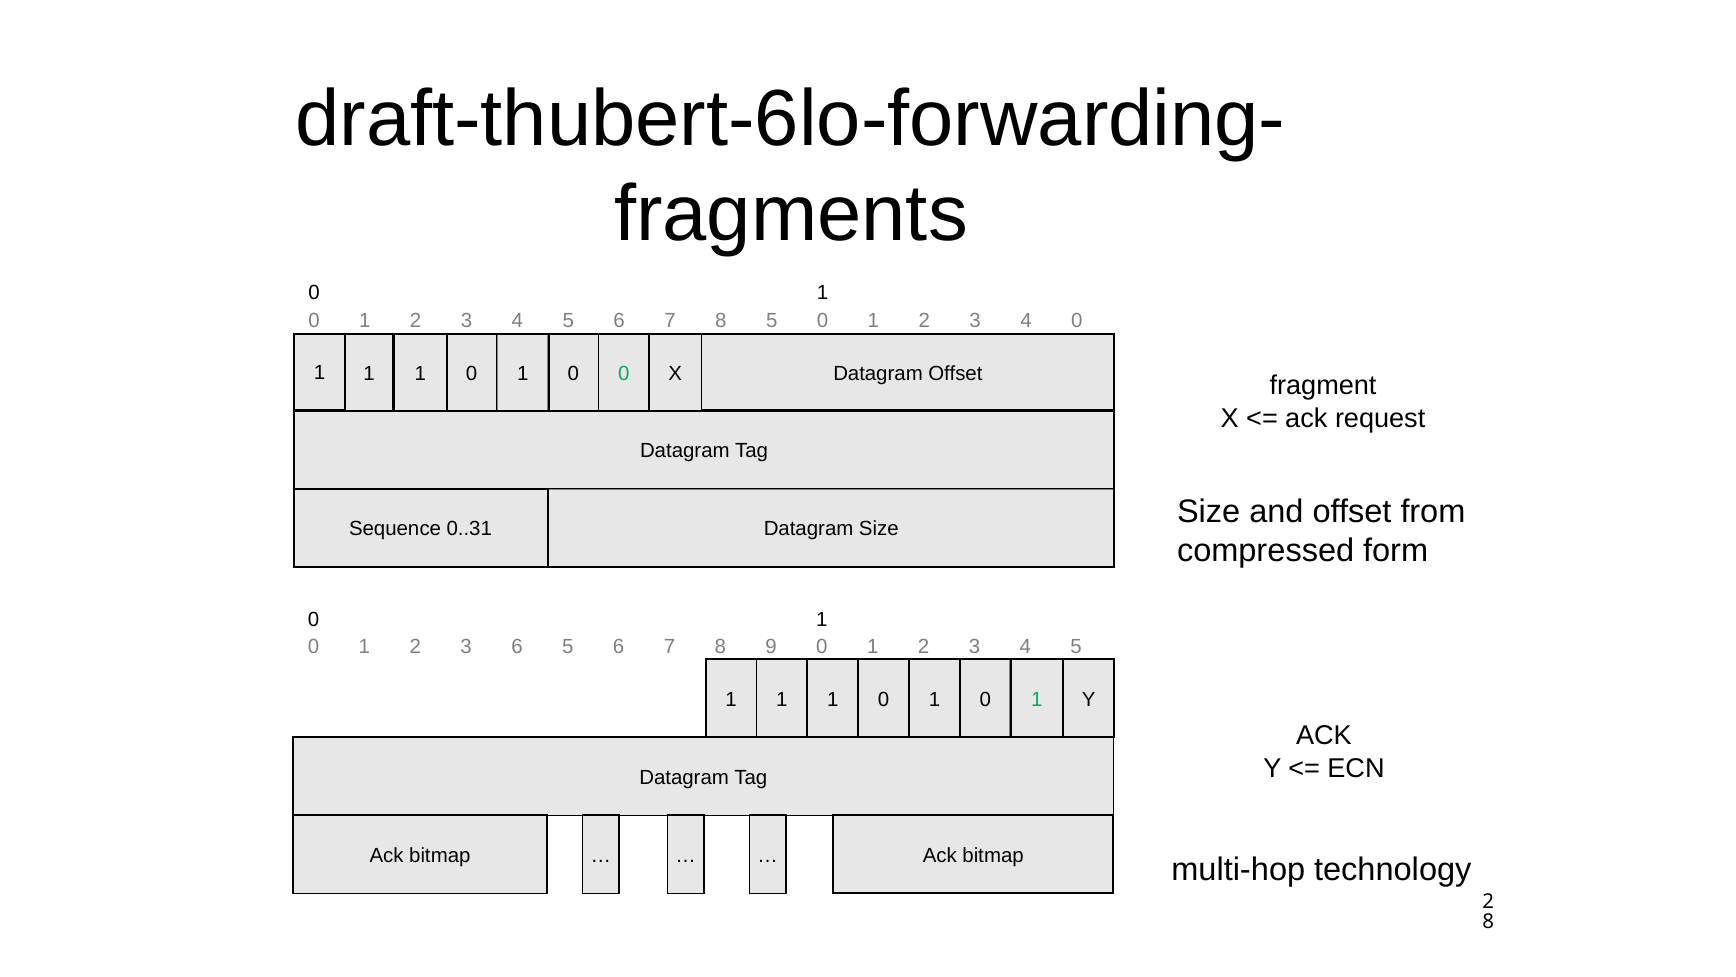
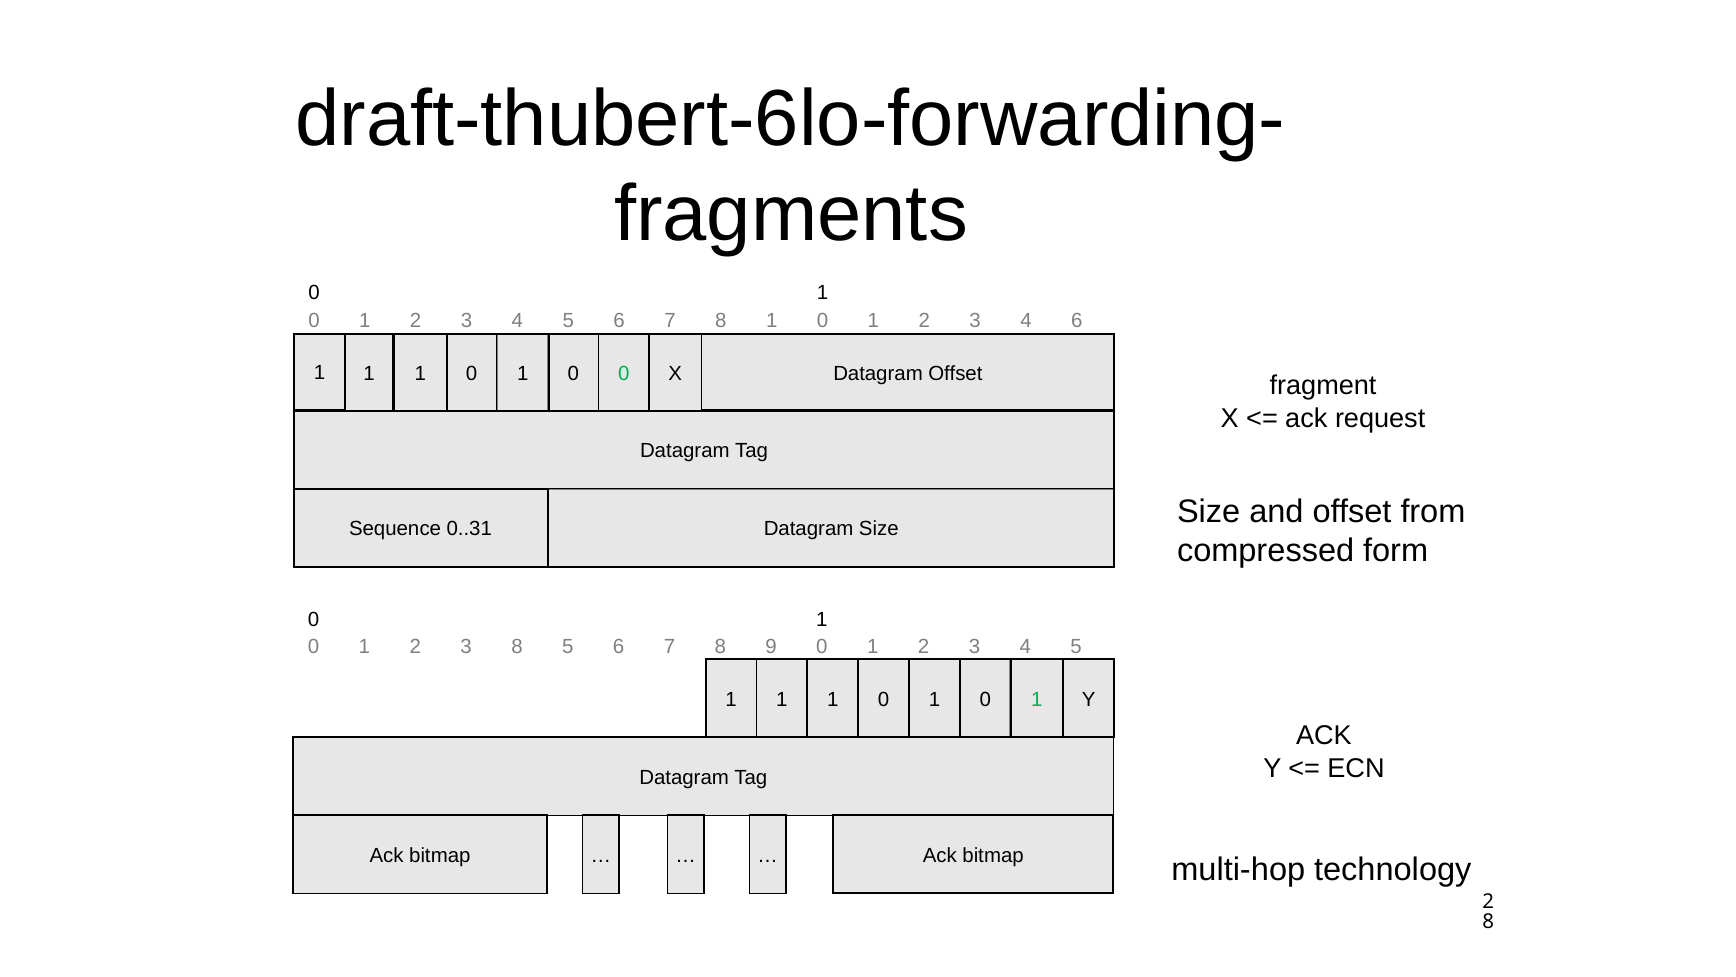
8 5: 5 -> 1 (772, 320)
4 0: 0 -> 6 (1077, 320)
3 6: 6 -> 8 (517, 647)
